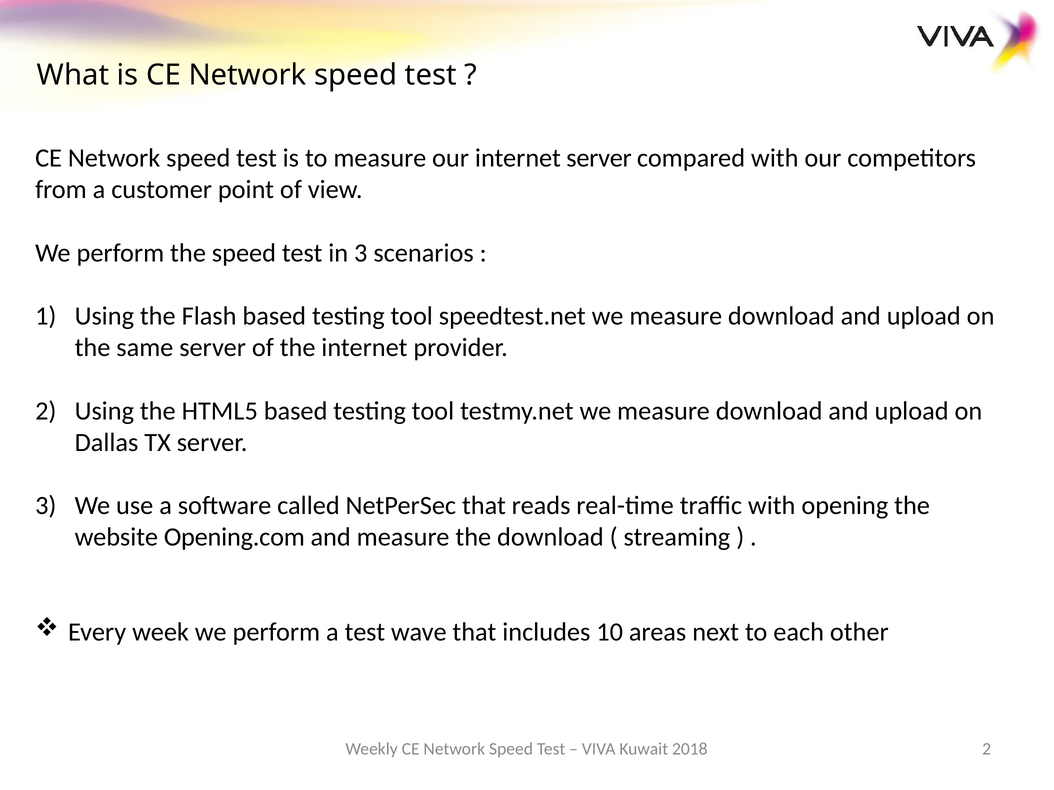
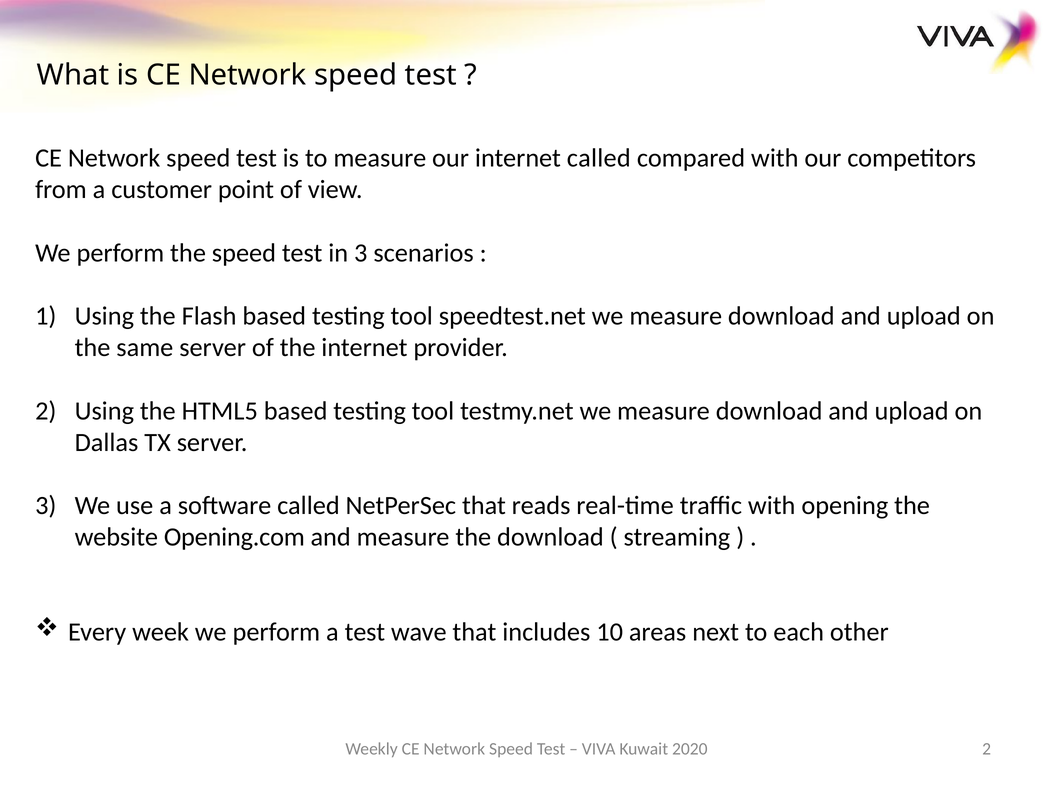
internet server: server -> called (599, 158)
2018: 2018 -> 2020 (690, 750)
